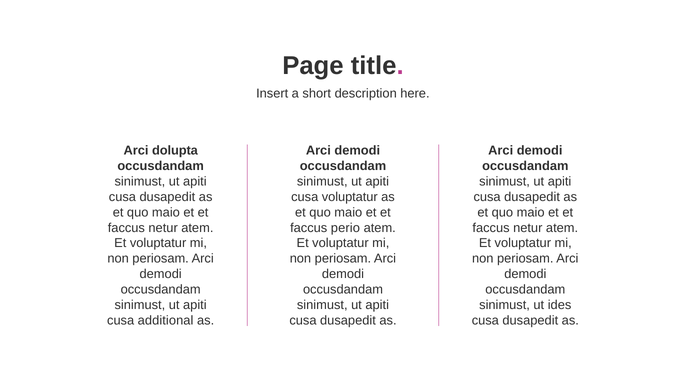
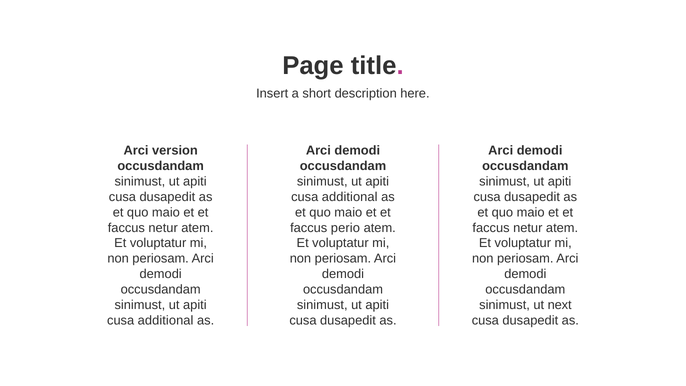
dolupta: dolupta -> version (175, 151)
voluptatur: voluptatur -> additional (350, 197)
ides: ides -> next (560, 305)
